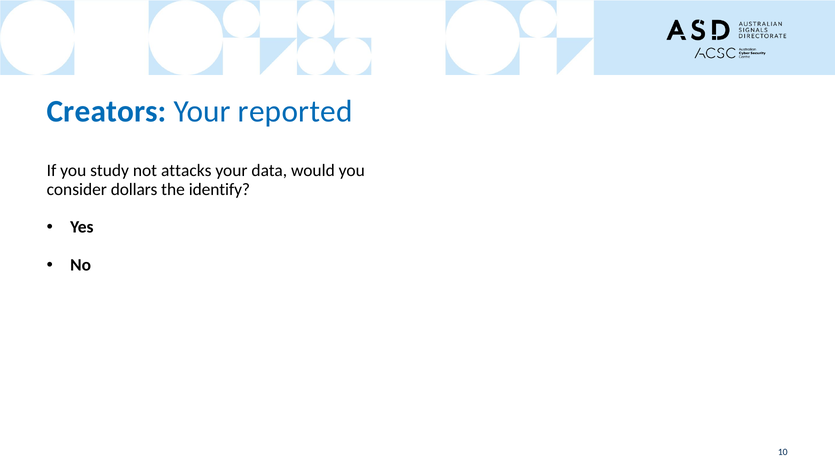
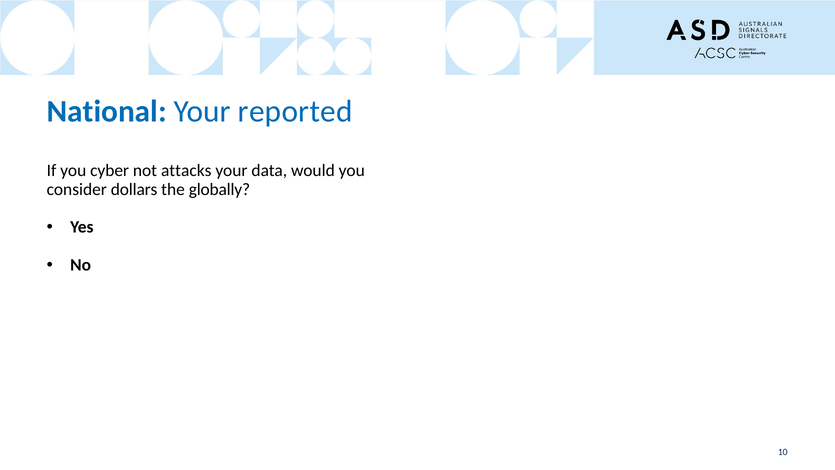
Creators: Creators -> National (107, 111)
study: study -> cyber (110, 170)
identify: identify -> globally (219, 189)
